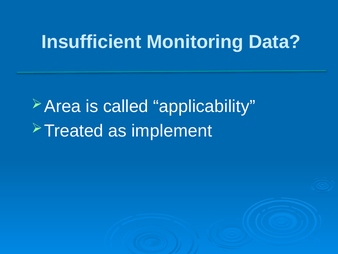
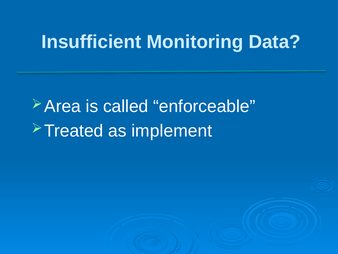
applicability: applicability -> enforceable (204, 106)
